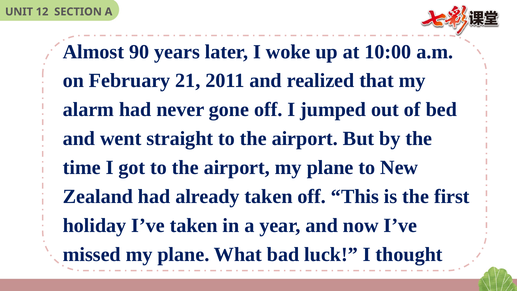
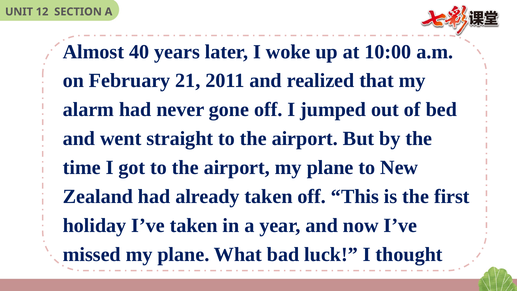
90: 90 -> 40 (139, 52)
